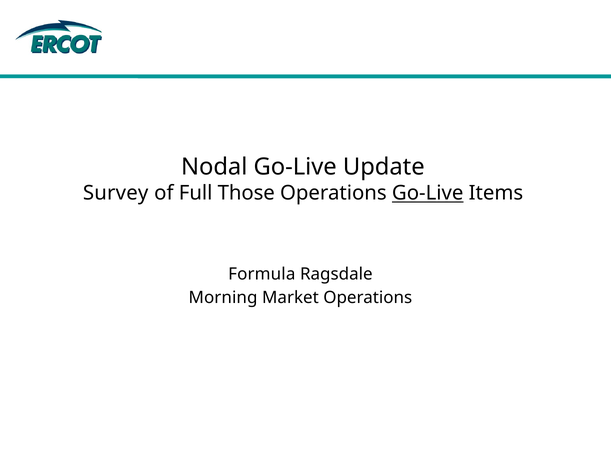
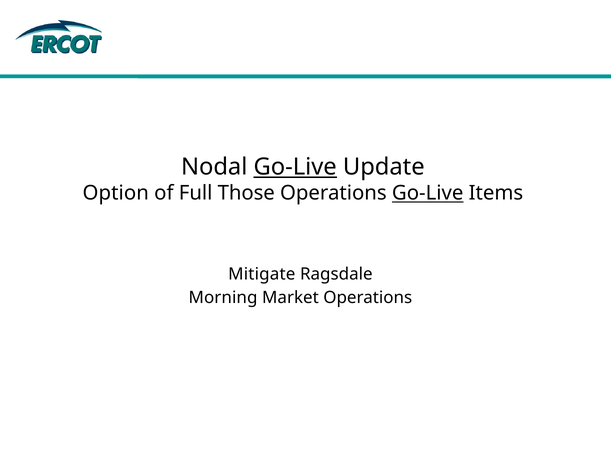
Go-Live underline: none -> present (295, 167)
Survey: Survey -> Option (116, 193)
Formula: Formula -> Mitigate (262, 274)
